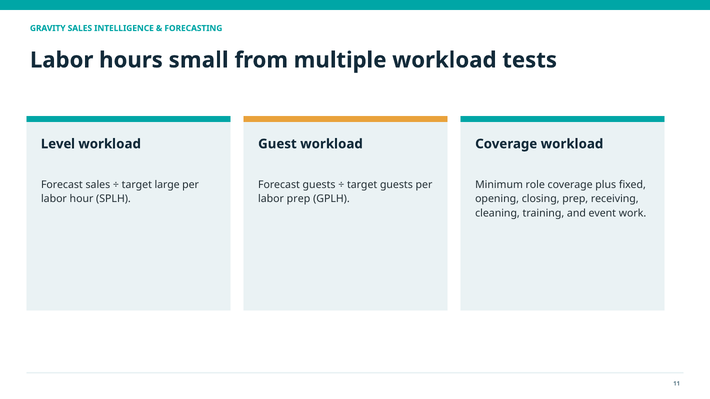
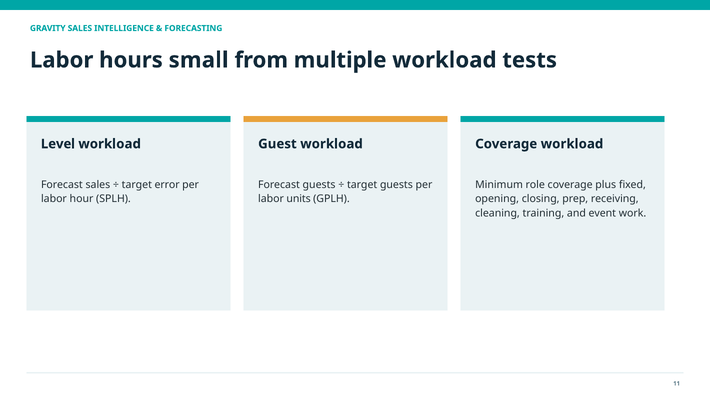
large: large -> error (167, 185)
labor prep: prep -> units (299, 199)
